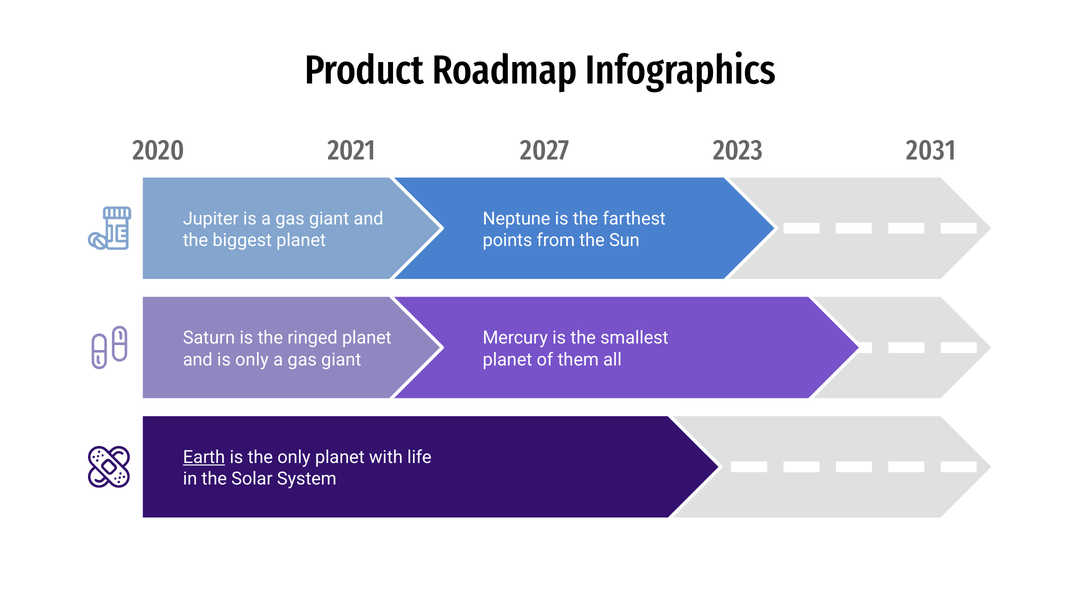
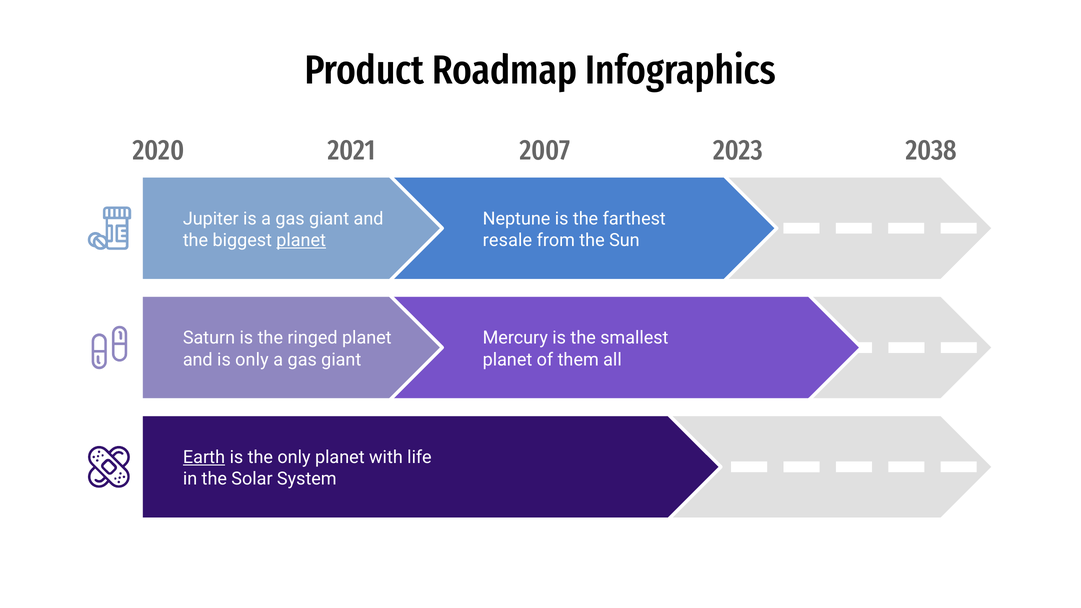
2027: 2027 -> 2007 (545, 150)
2031: 2031 -> 2038 (931, 150)
planet underline: none -> present (301, 240)
points: points -> resale (507, 240)
